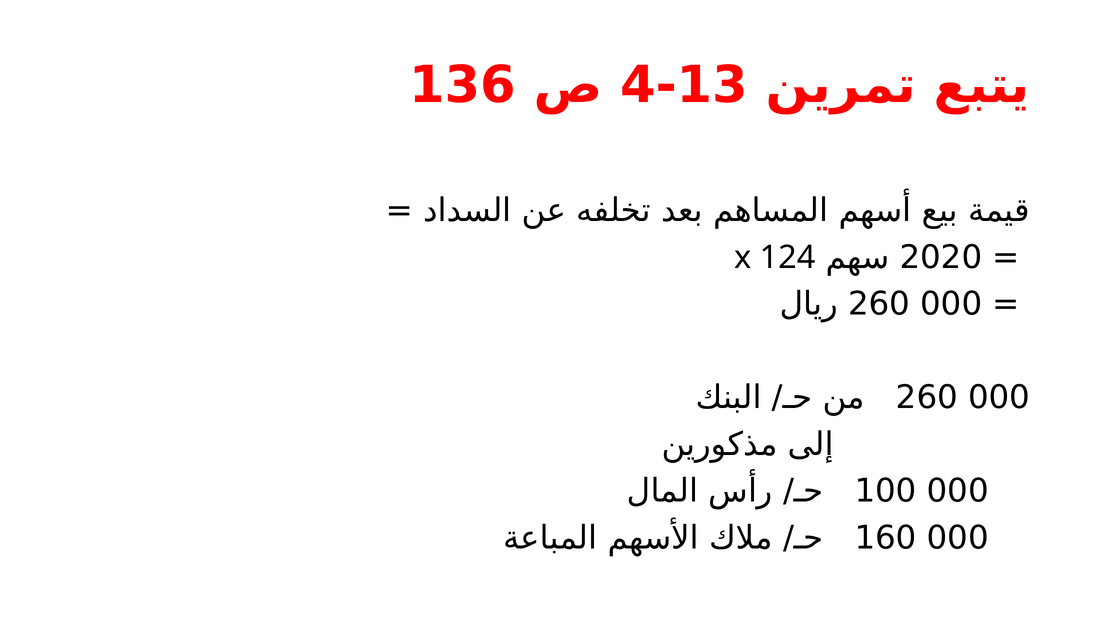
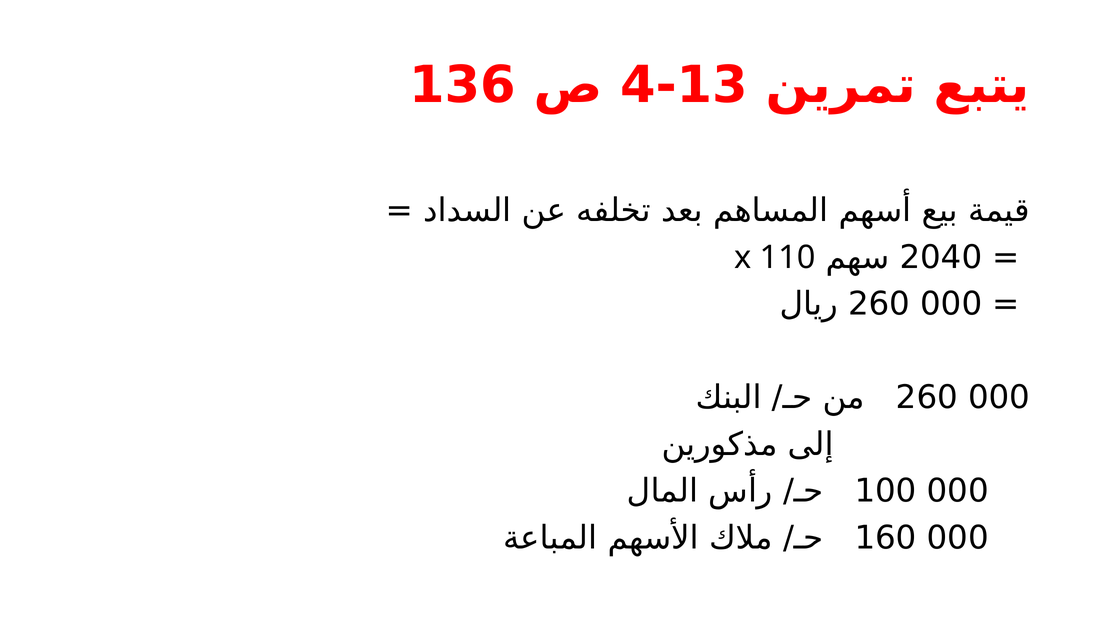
2020: 2020 -> 2040 (941, 257)
124: 124 -> 110 (787, 257)
